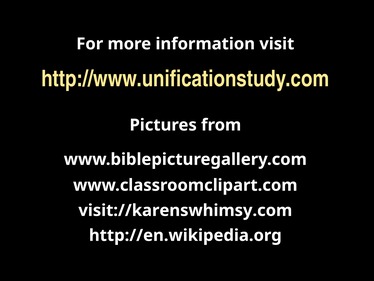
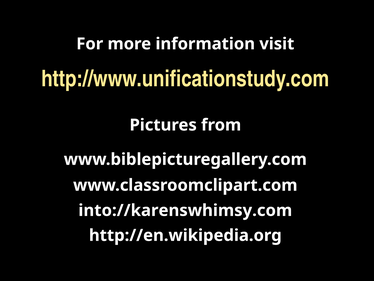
visit://karenswhimsy.com: visit://karenswhimsy.com -> into://karenswhimsy.com (185, 210)
